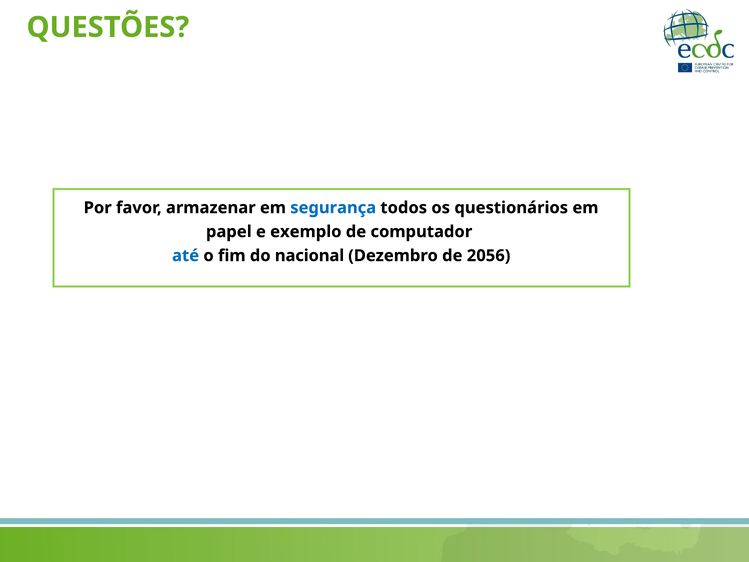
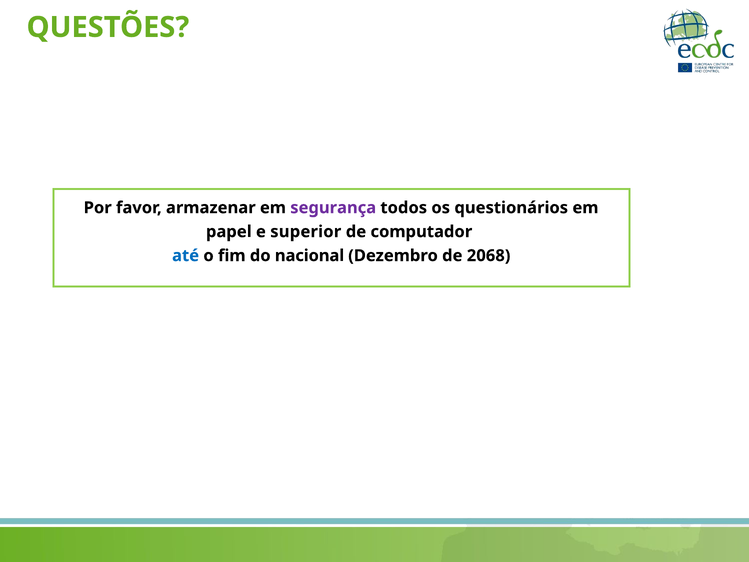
segurança colour: blue -> purple (333, 208)
exemplo: exemplo -> superior (306, 232)
2056: 2056 -> 2068 (489, 256)
